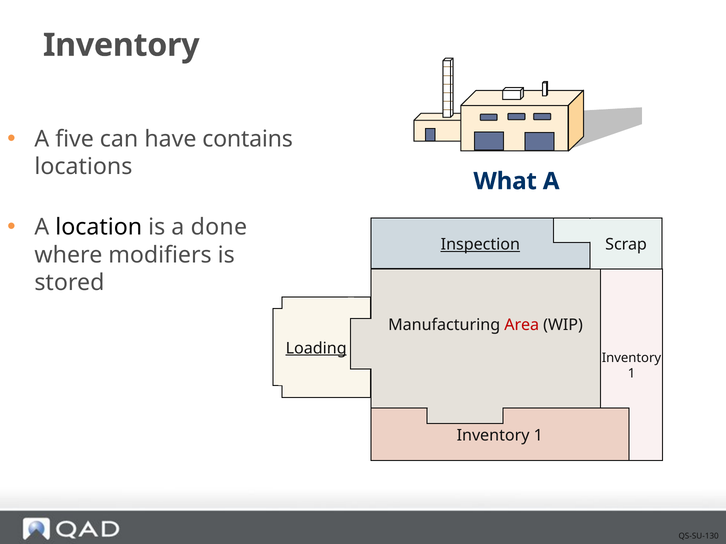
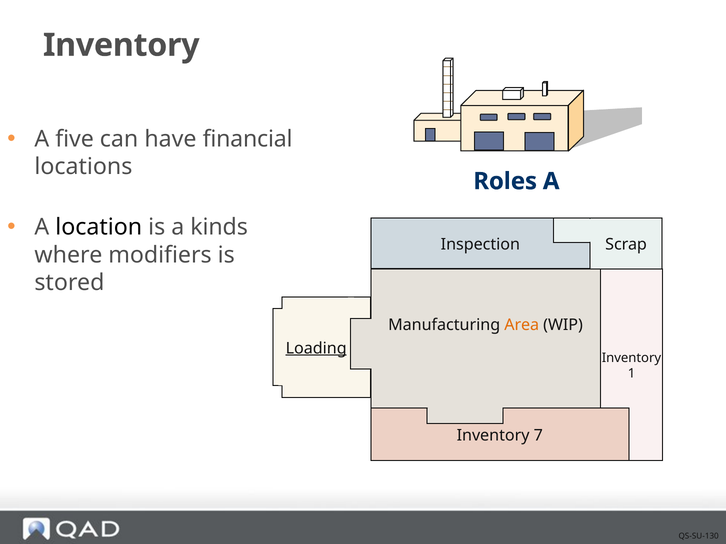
contains: contains -> financial (248, 139)
What: What -> Roles (505, 181)
done: done -> kinds (219, 227)
Inspection underline: present -> none (480, 245)
Area colour: red -> orange (522, 325)
1: 1 -> 7 (538, 436)
